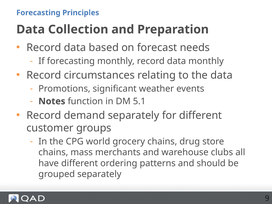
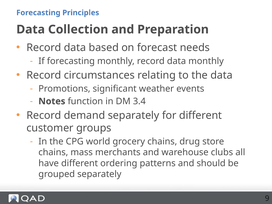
5.1: 5.1 -> 3.4 (139, 101)
